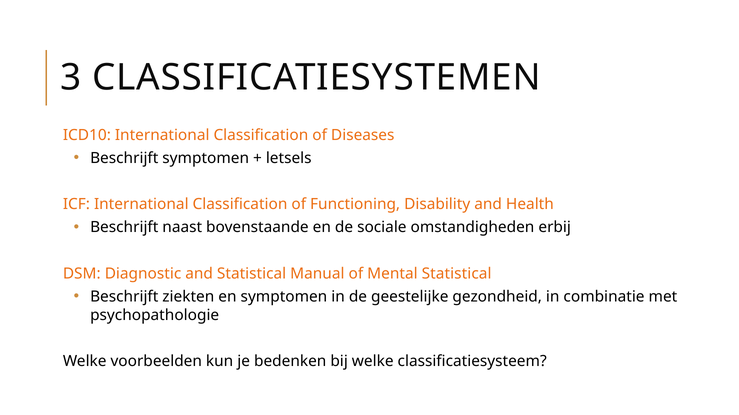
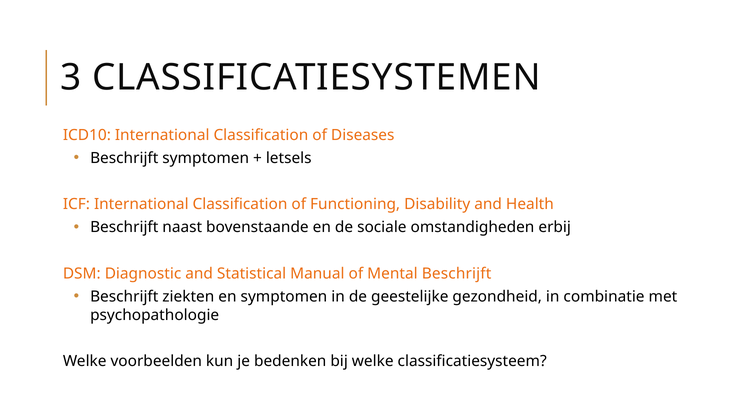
Mental Statistical: Statistical -> Beschrijft (457, 274)
